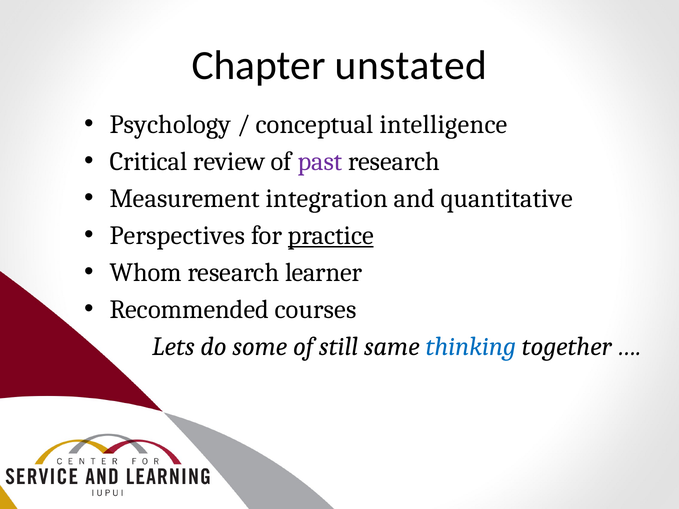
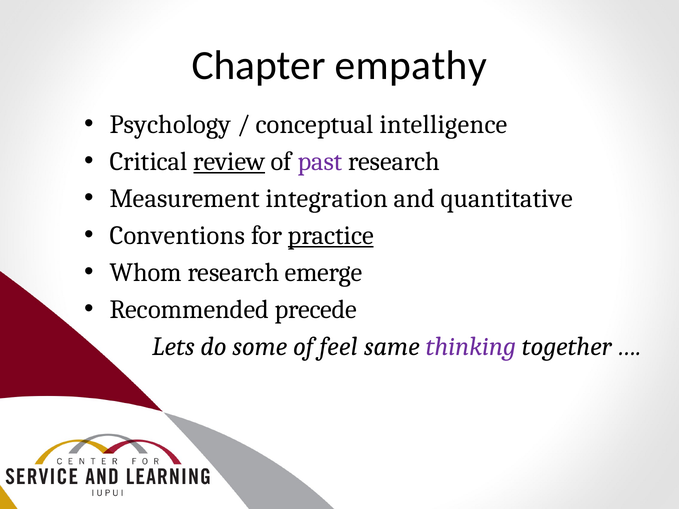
unstated: unstated -> empathy (411, 66)
review underline: none -> present (229, 162)
Perspectives: Perspectives -> Conventions (177, 236)
learner: learner -> emerge (324, 273)
courses: courses -> precede (316, 310)
still: still -> feel (338, 347)
thinking colour: blue -> purple (471, 347)
